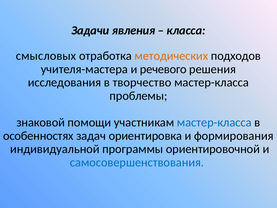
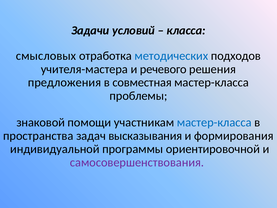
явления: явления -> условий (133, 30)
методических colour: orange -> blue (171, 56)
исследования: исследования -> предложения (65, 82)
творчество: творчество -> совместная (142, 82)
особенностях: особенностях -> пространства (38, 136)
ориентировка: ориентировка -> высказывания (145, 136)
самосовершенствования colour: blue -> purple (137, 162)
